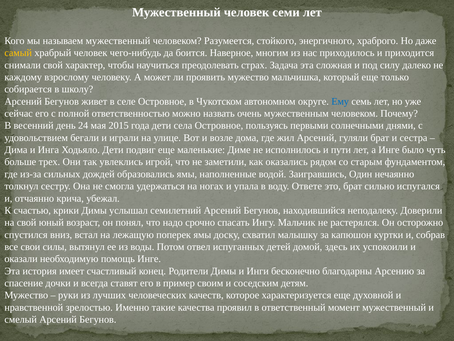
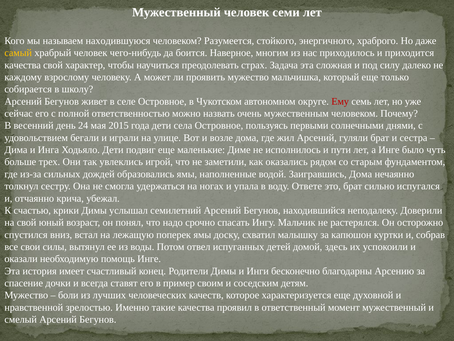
называем мужественный: мужественный -> находившуюся (118, 41)
снимали: снимали -> качества (23, 65)
Ему colour: blue -> red (340, 101)
Заигравшись Один: Один -> Дома (361, 174)
руки: руки -> боли (68, 295)
